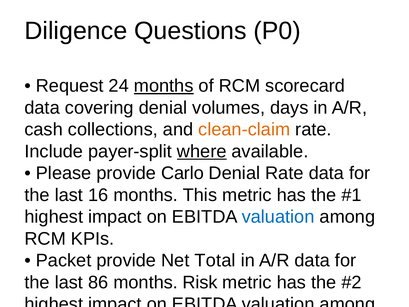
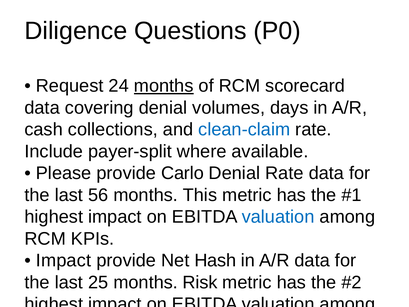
clean-claim colour: orange -> blue (244, 129)
where underline: present -> none (202, 151)
16: 16 -> 56 (98, 195)
Packet: Packet -> Impact (64, 260)
Total: Total -> Hash (215, 260)
86: 86 -> 25 (98, 282)
